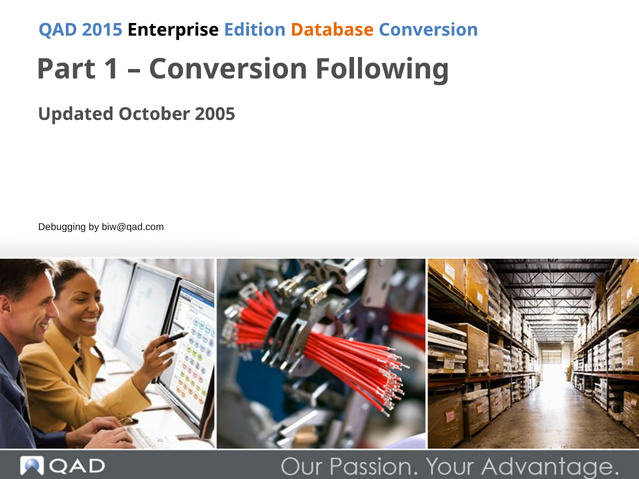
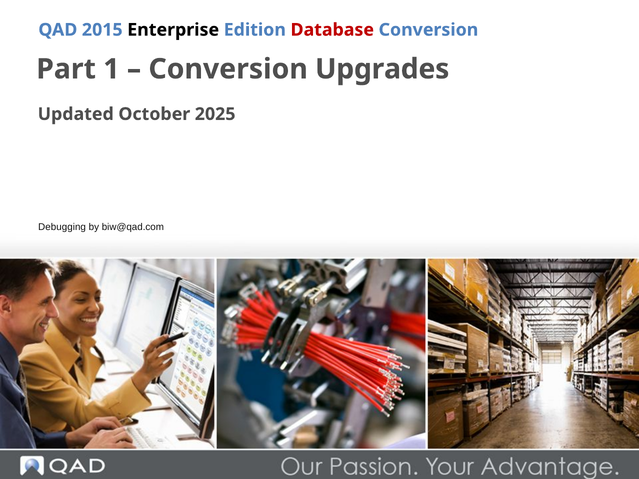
Database colour: orange -> red (332, 30)
Following: Following -> Upgrades (382, 69)
2005: 2005 -> 2025 (215, 114)
